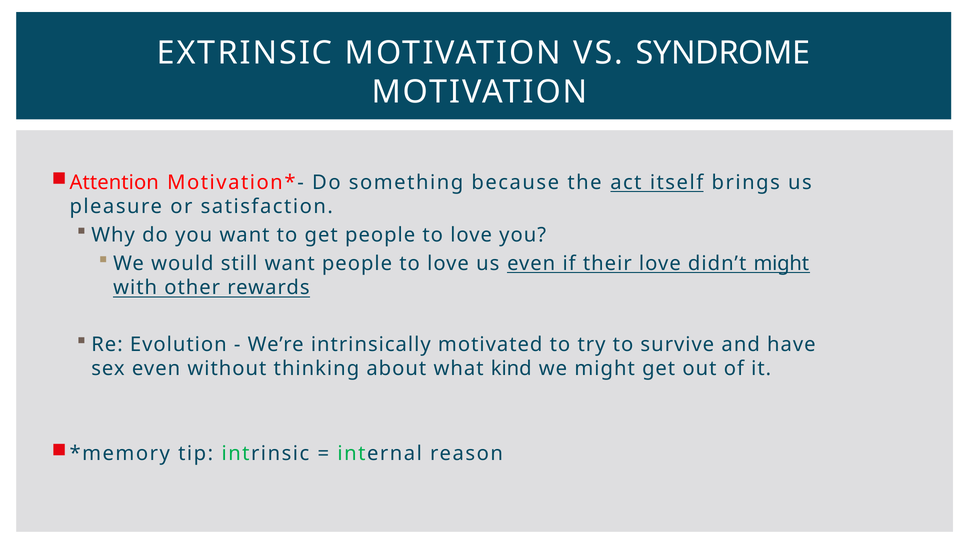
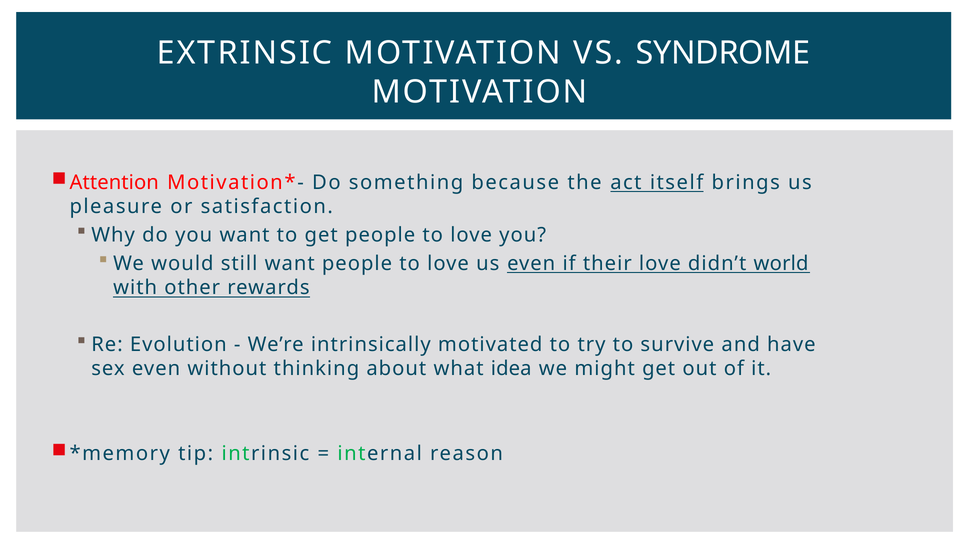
didn’t might: might -> world (781, 263)
kind: kind -> idea (511, 368)
